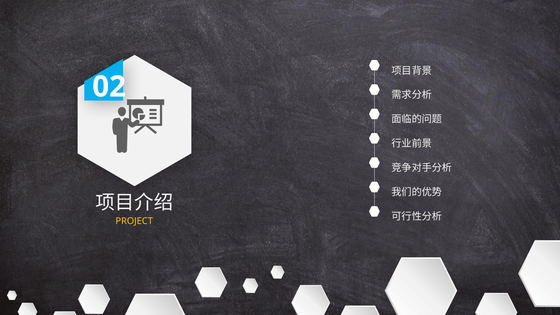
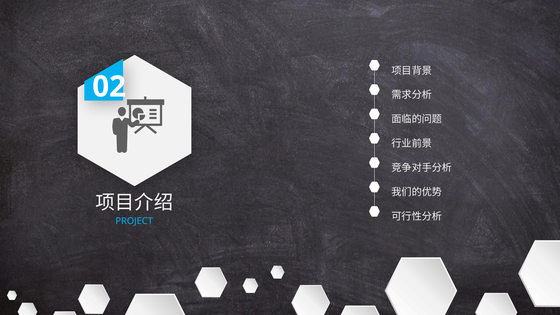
PROJECT colour: yellow -> light blue (134, 221)
